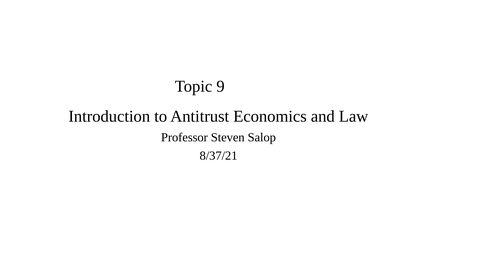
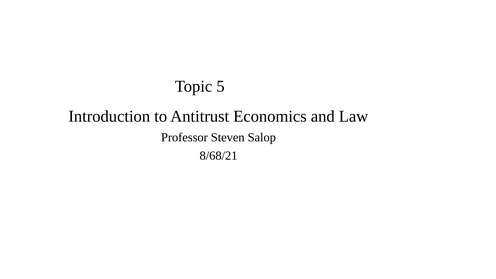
9: 9 -> 5 (221, 86)
8/37/21: 8/37/21 -> 8/68/21 (219, 156)
